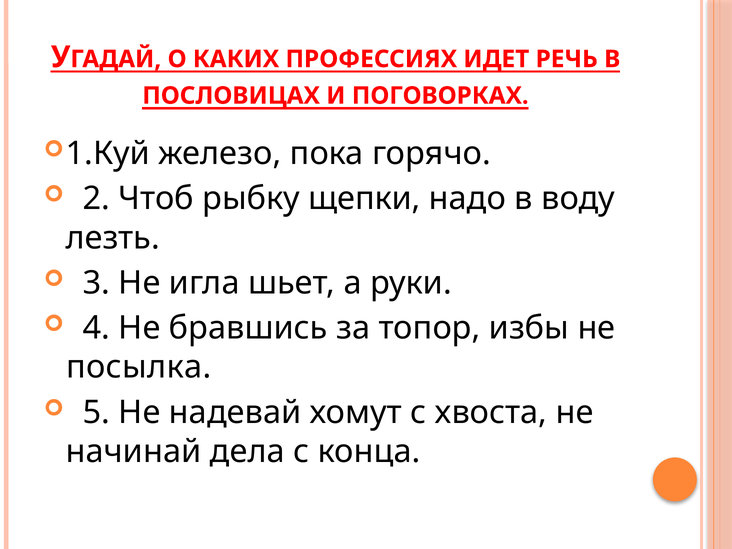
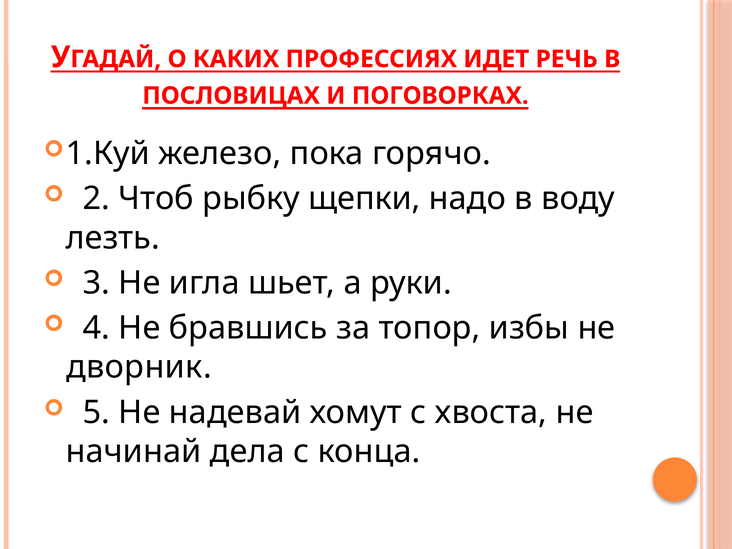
посылка: посылка -> дворник (139, 367)
